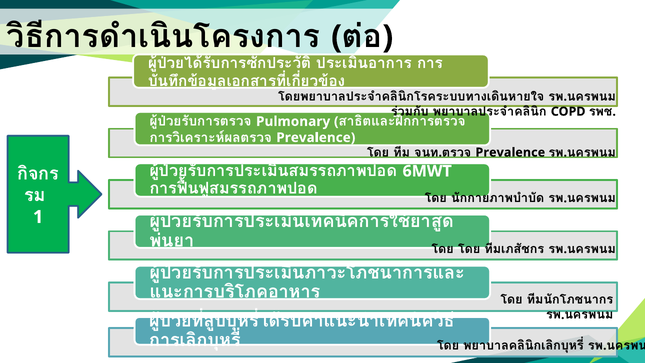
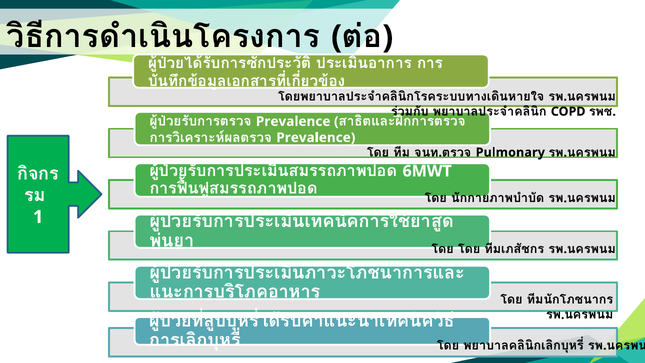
Pulmonary: Pulmonary -> Prevalence (293, 121)
Prevalence: Prevalence -> Pulmonary (510, 152)
